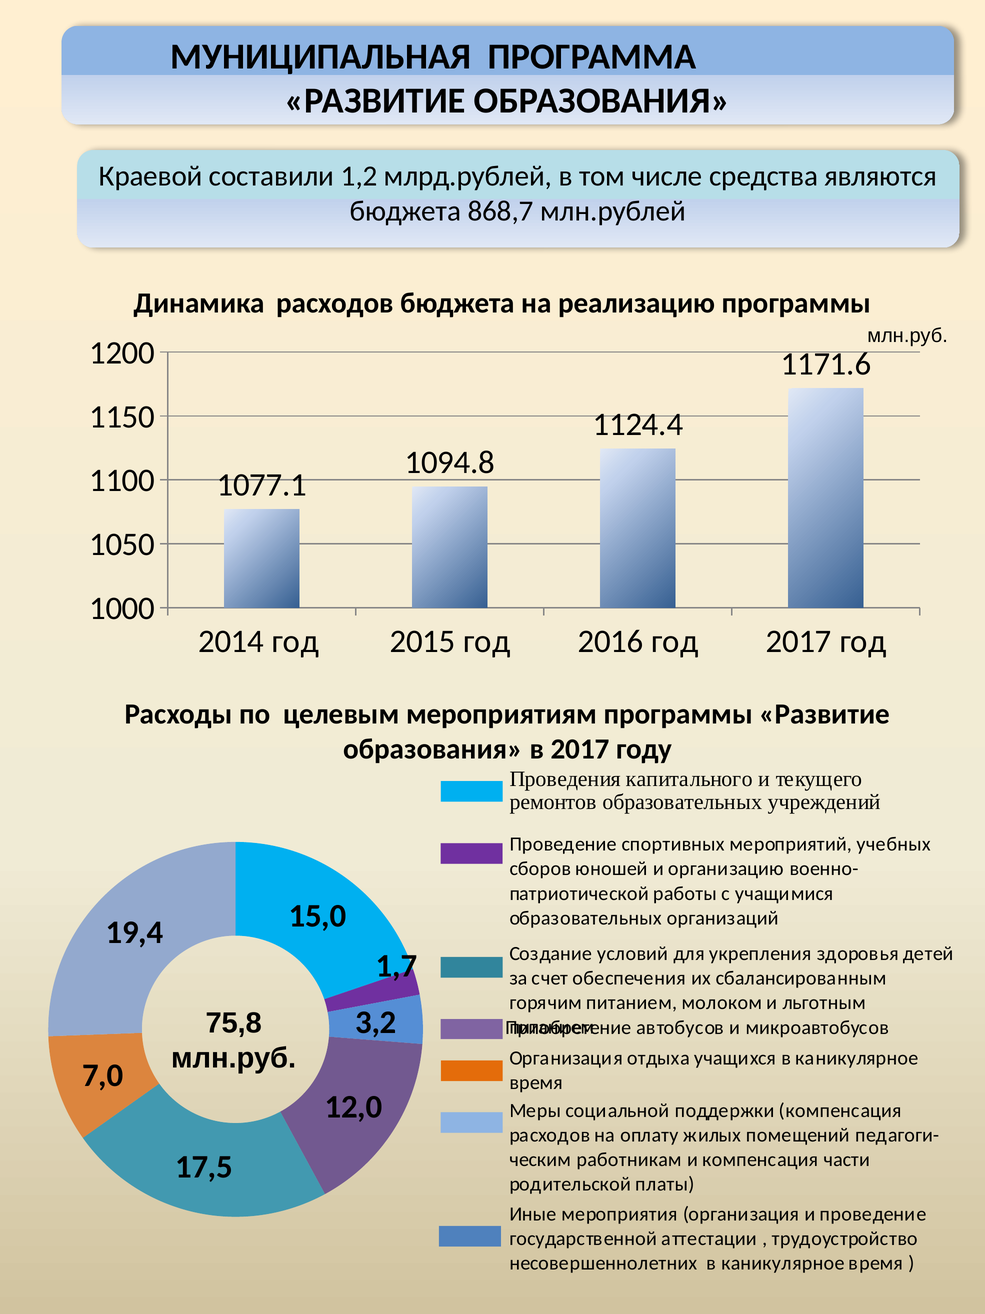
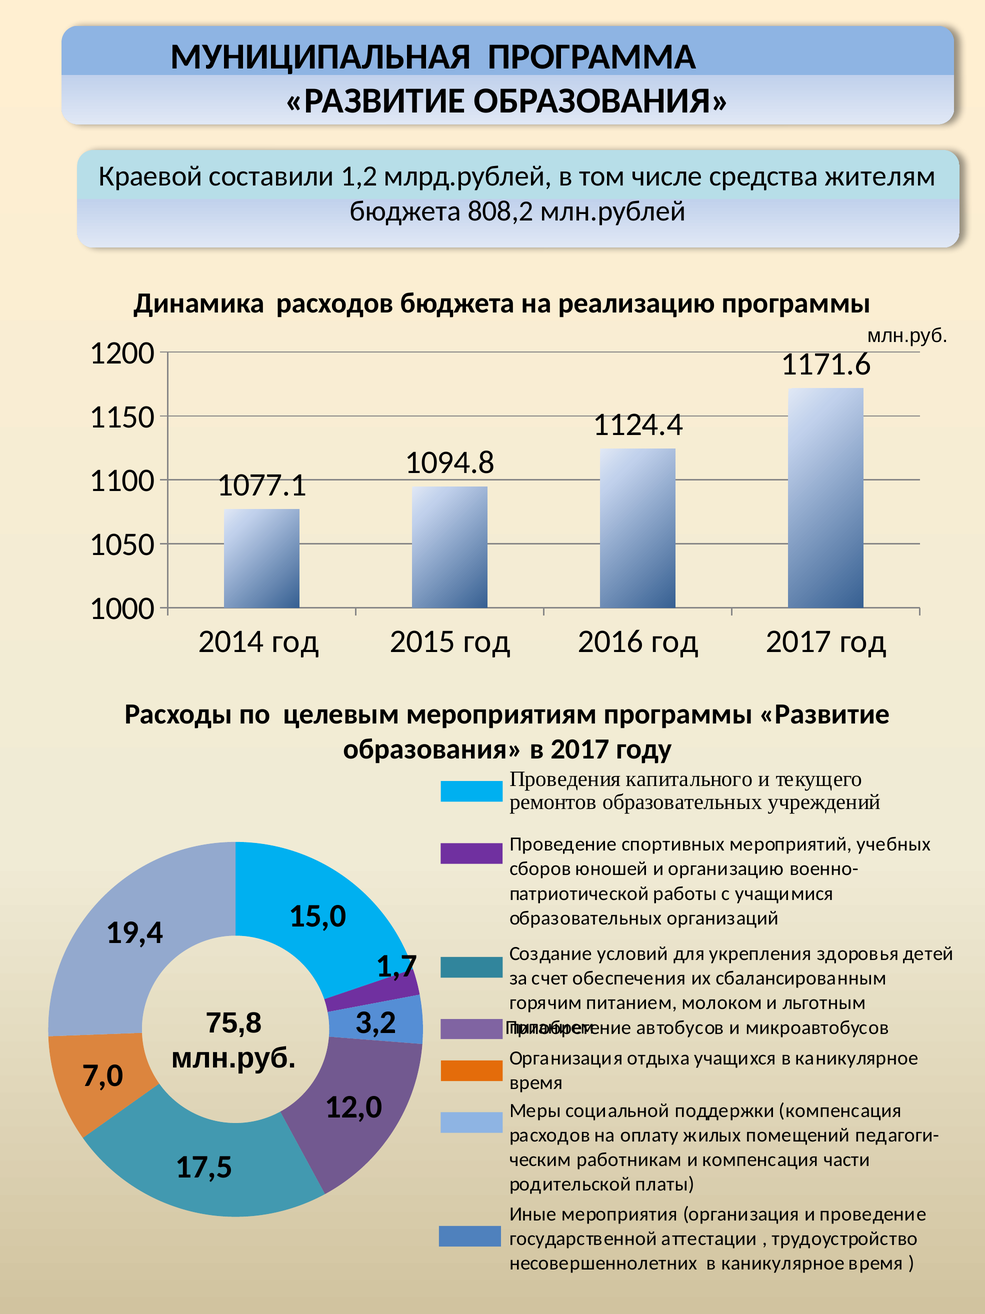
являются: являются -> жителям (880, 176)
868,7: 868,7 -> 808,2 (501, 211)
